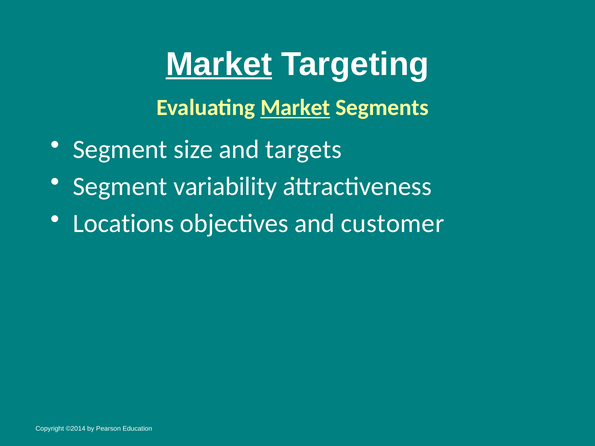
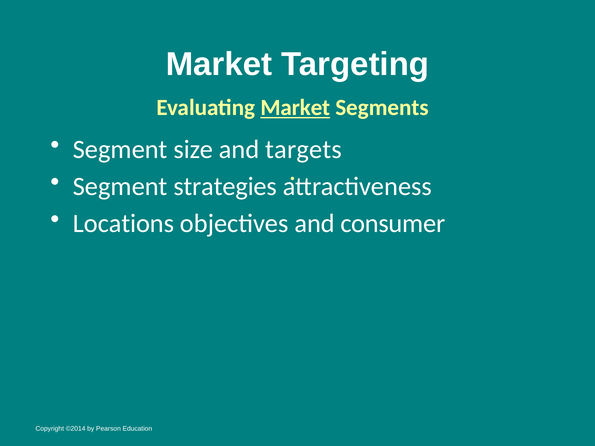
Market underline: present -> none (219, 64)
variability: variability -> strategies (225, 187)
customer: customer -> consumer (393, 224)
